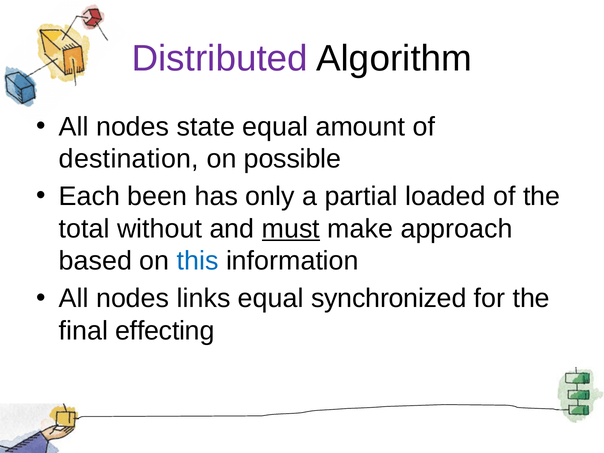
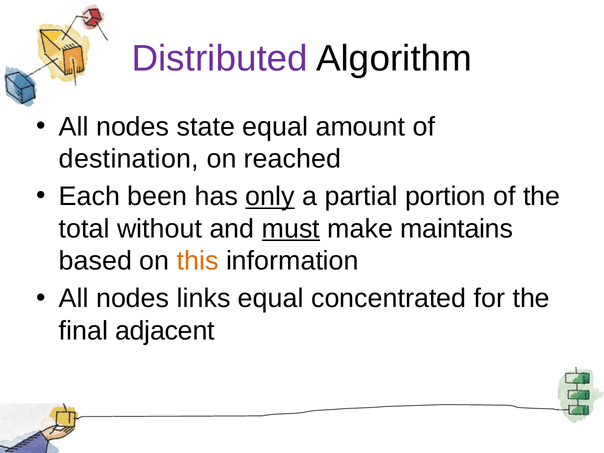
possible: possible -> reached (292, 159)
only underline: none -> present (270, 197)
loaded: loaded -> portion (446, 197)
approach: approach -> maintains (457, 229)
this colour: blue -> orange (198, 261)
synchronized: synchronized -> concentrated (389, 299)
effecting: effecting -> adjacent (165, 331)
